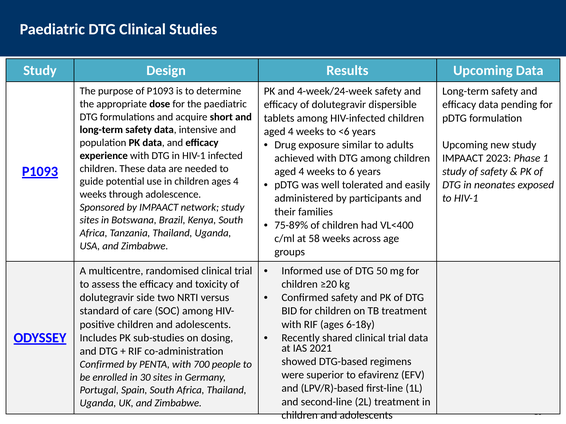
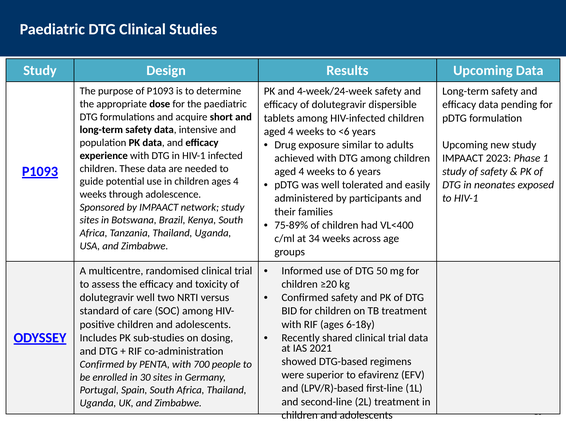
58: 58 -> 34 (314, 239)
dolutegravir side: side -> well (146, 298)
